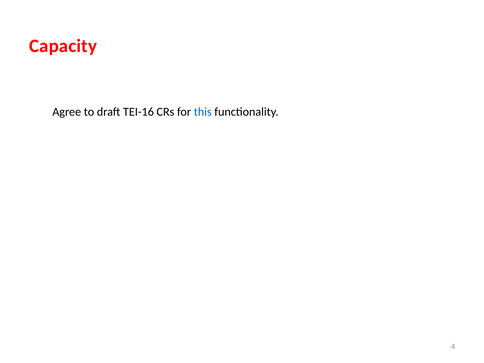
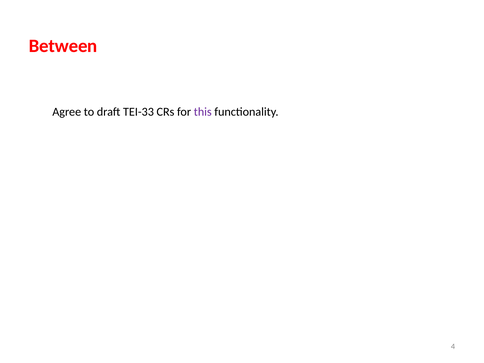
Capacity: Capacity -> Between (63, 46)
TEI-16: TEI-16 -> TEI-33 (138, 112)
this colour: blue -> purple (203, 112)
